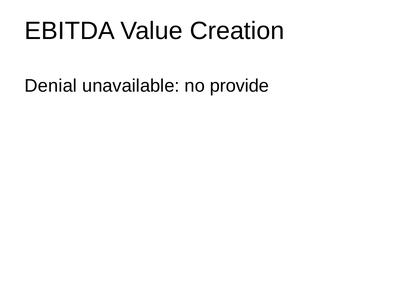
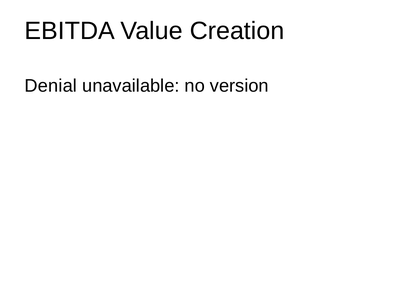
provide: provide -> version (239, 86)
